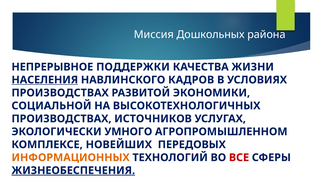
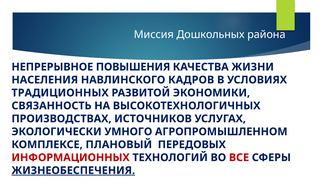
ПОДДЕРЖКИ: ПОДДЕРЖКИ -> ПОВЫШЕНИЯ (133, 67)
НАСЕЛЕНИЯ underline: present -> none (45, 80)
ПРОИЗВОДСТВАХ: ПРОИЗВОДСТВАХ -> ТРАДИЦИОННЫХ (60, 93)
СОЦИАЛЬНОЙ: СОЦИАЛЬНОЙ -> СВЯЗАННОСТЬ (52, 106)
НОВЕЙШИХ: НОВЕЙШИХ -> ПЛАНОВЫЙ (119, 144)
ИНФОРМАЦИОННЫХ colour: orange -> red (71, 157)
